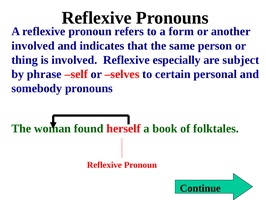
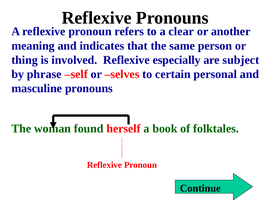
form: form -> clear (181, 31)
involved: involved -> meaning (33, 46)
somebody: somebody -> masculine (37, 88)
